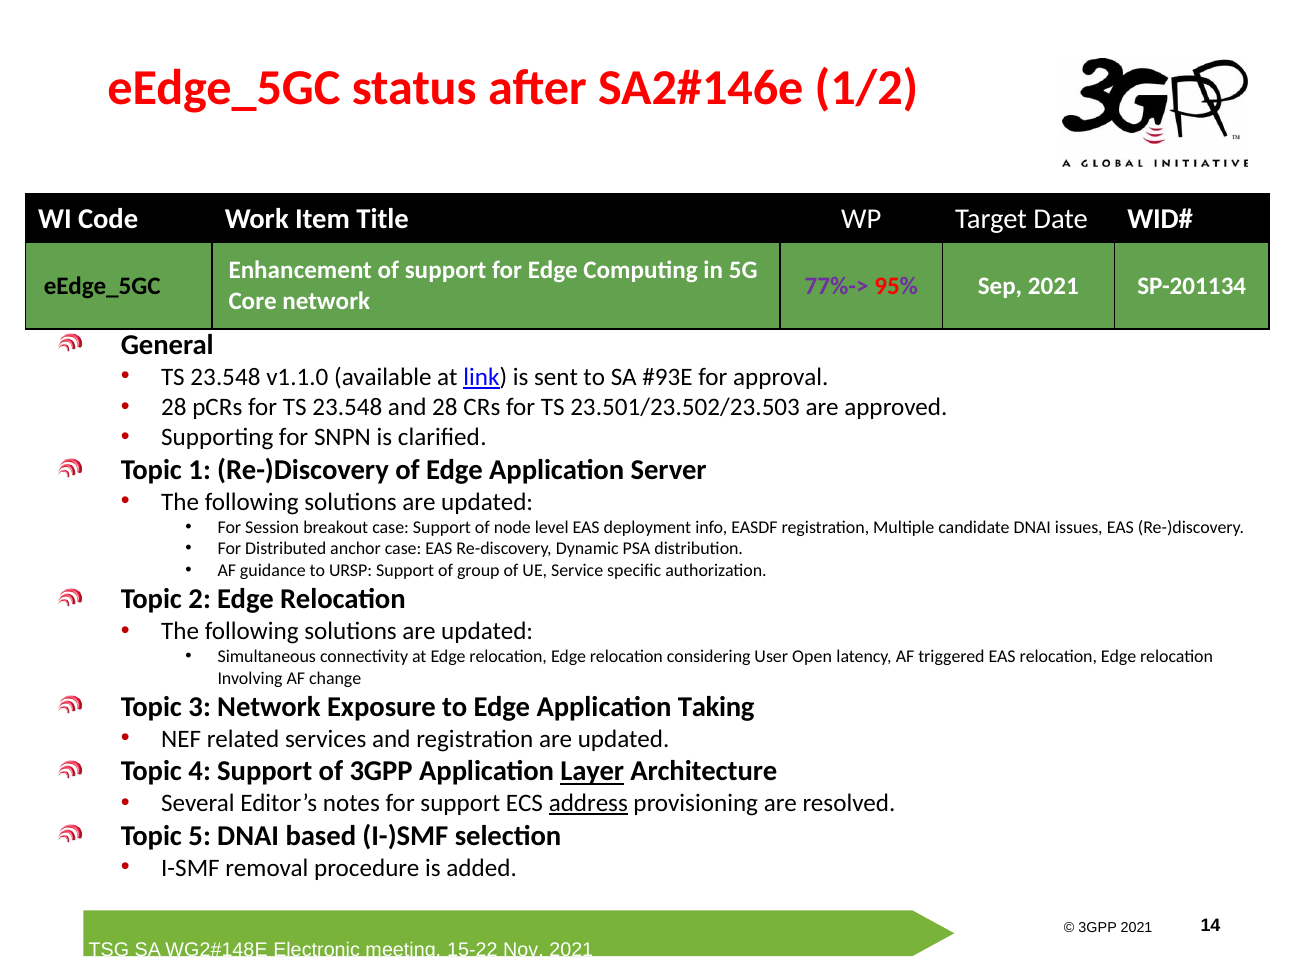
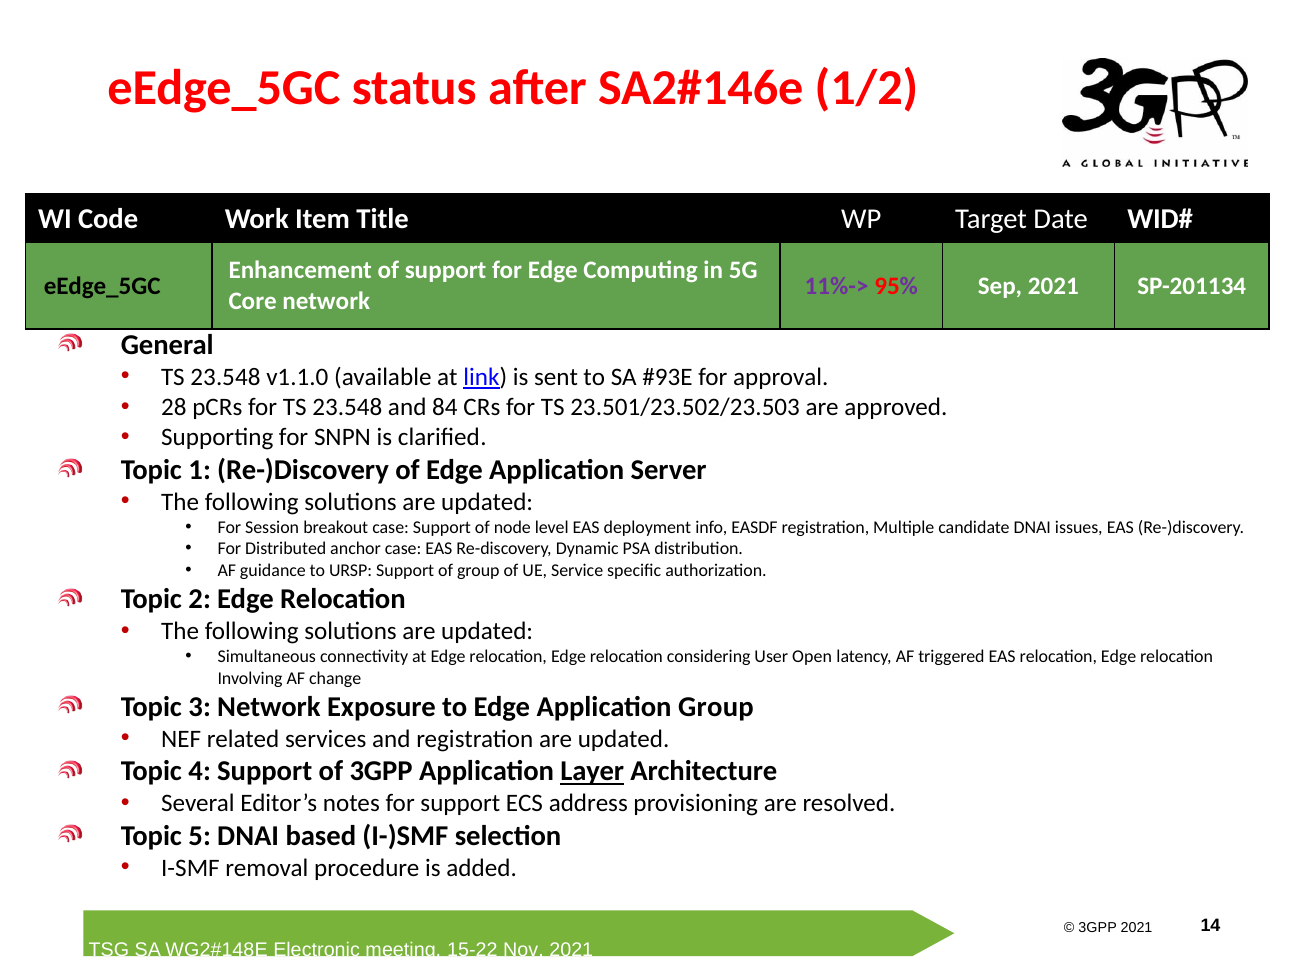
77%->: 77%-> -> 11%-> (837, 286)
and 28: 28 -> 84 (445, 407)
Application Taking: Taking -> Group (716, 707)
address underline: present -> none (588, 804)
